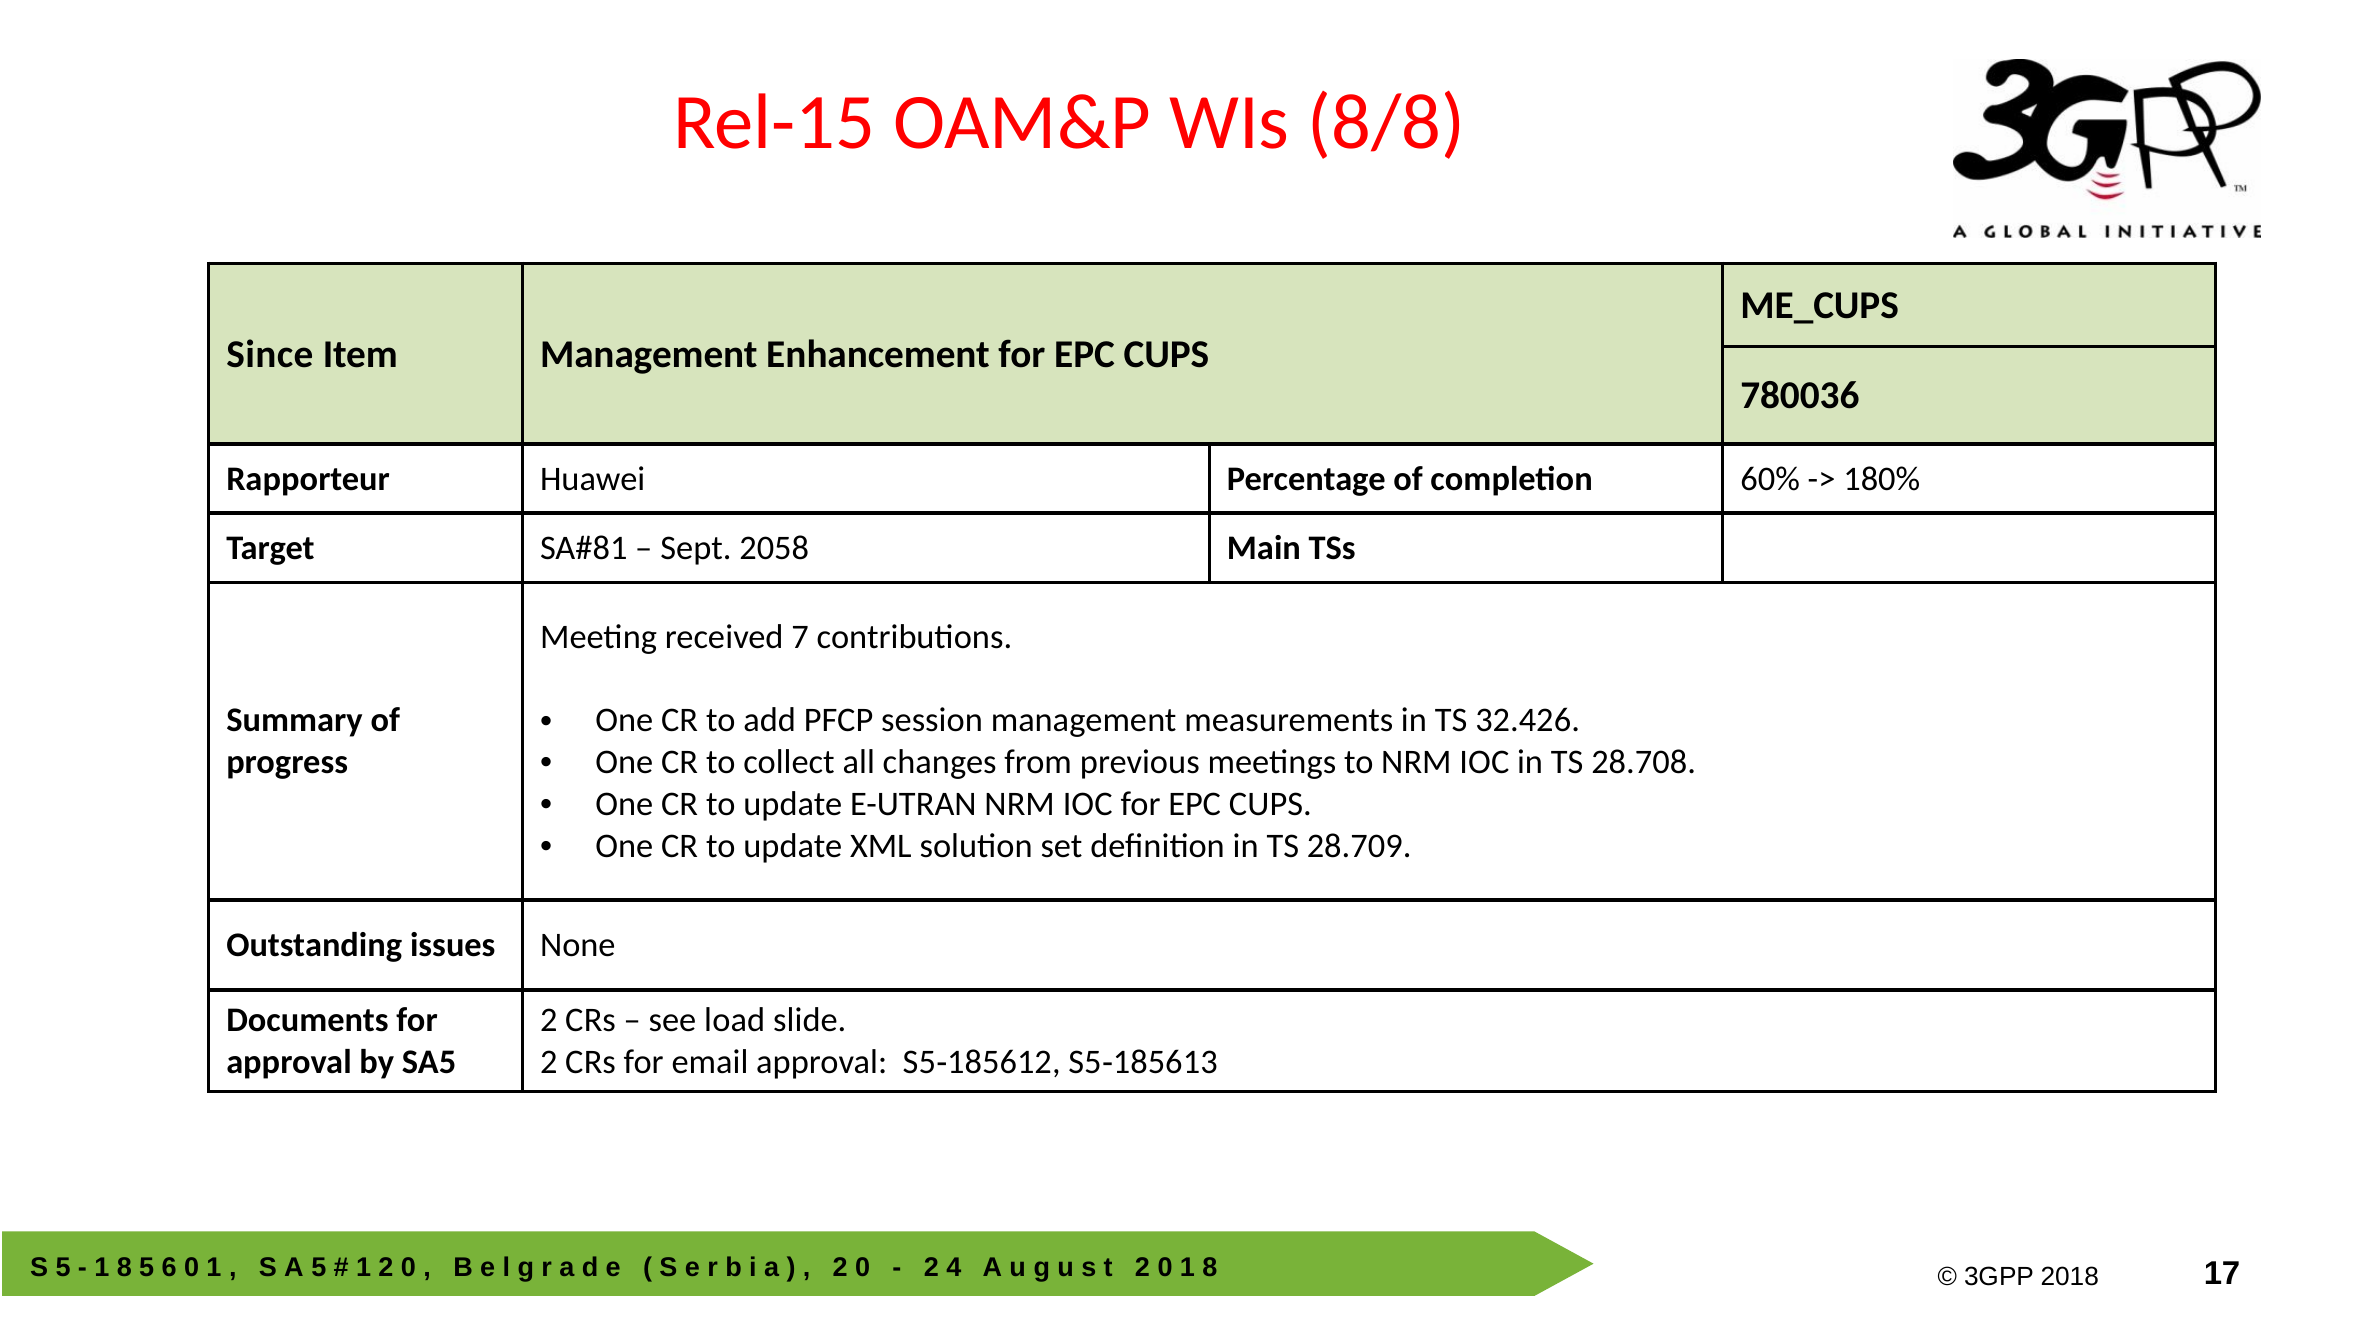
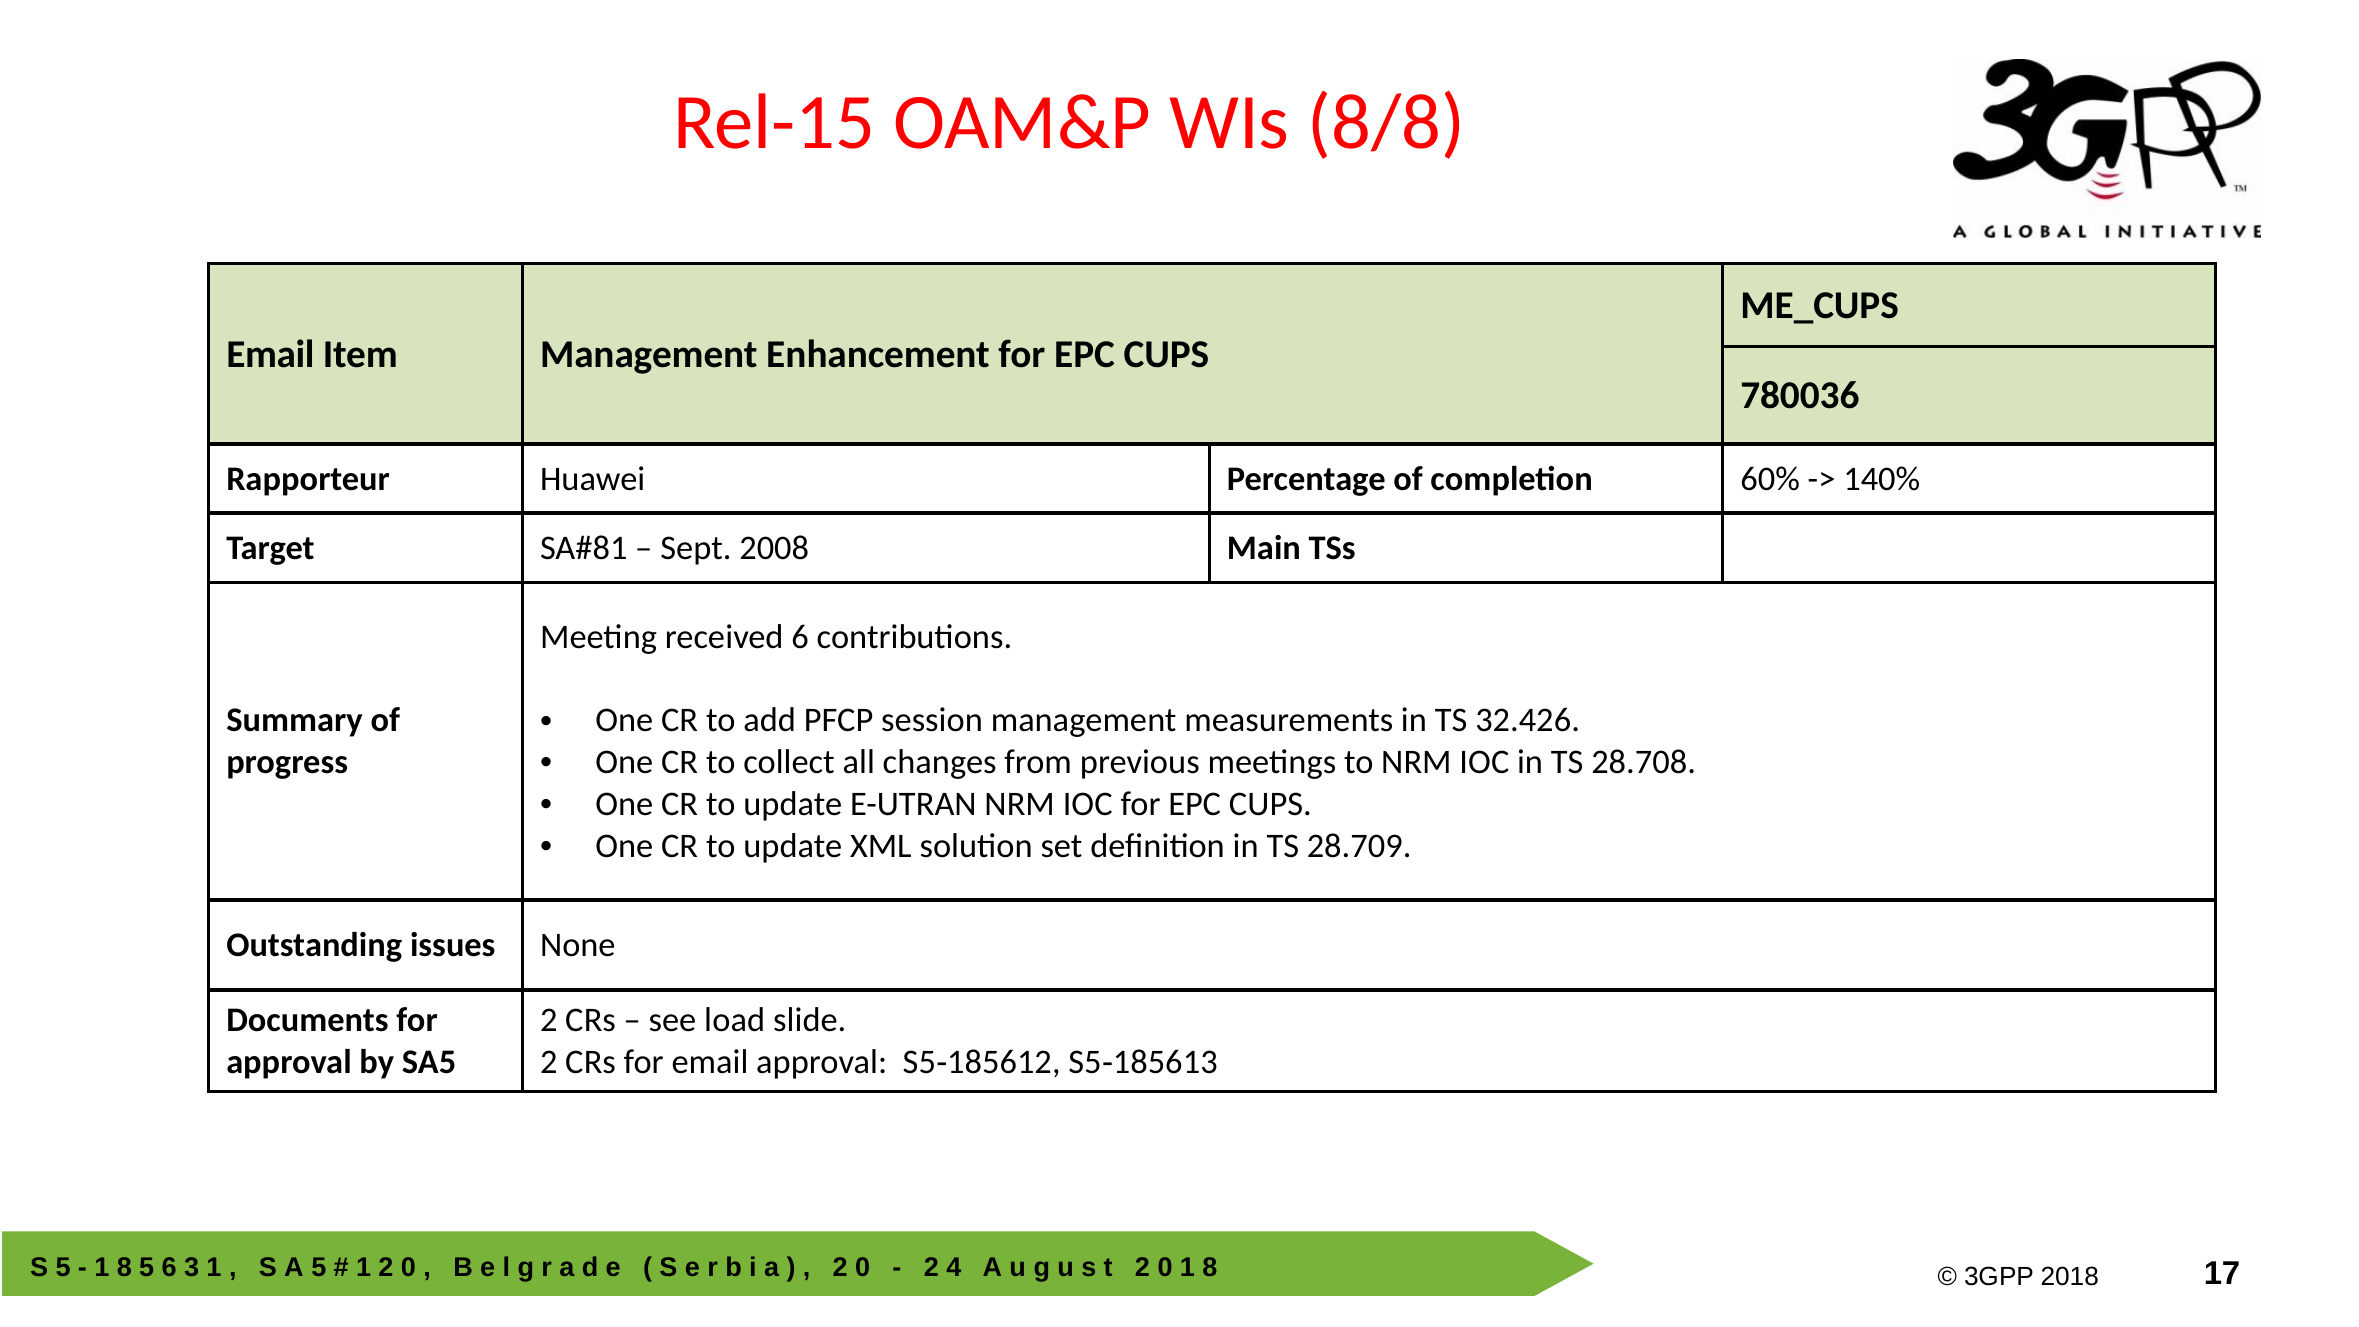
Since: Since -> Email (270, 354)
180%: 180% -> 140% (1882, 479)
2058: 2058 -> 2008 (774, 548)
received 7: 7 -> 6 (800, 637)
0: 0 -> 3 (192, 1267)
